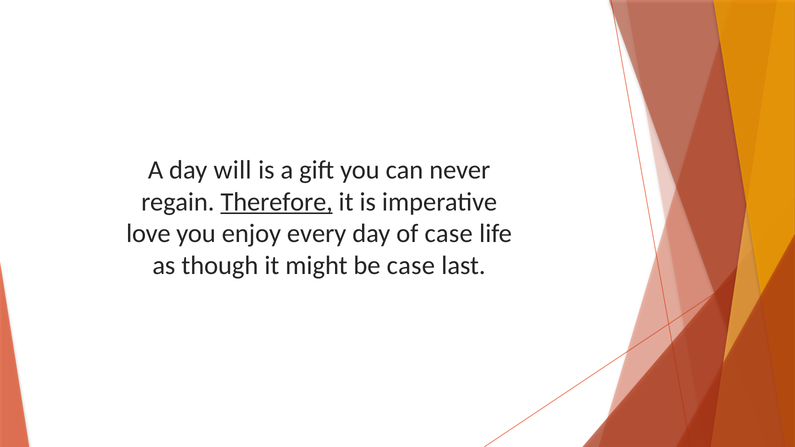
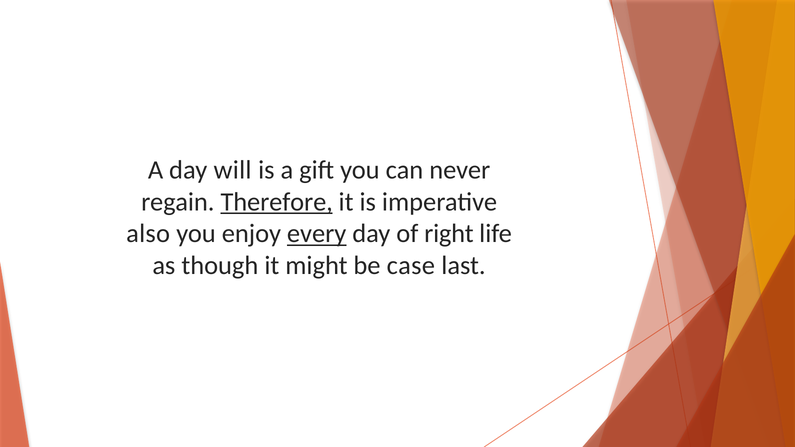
love: love -> also (148, 234)
every underline: none -> present (317, 234)
of case: case -> right (449, 234)
